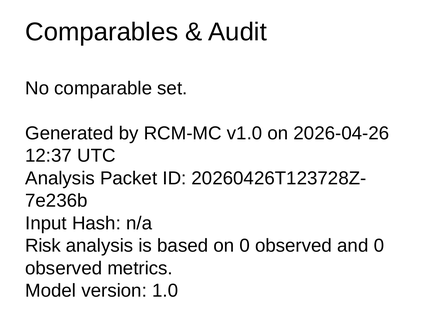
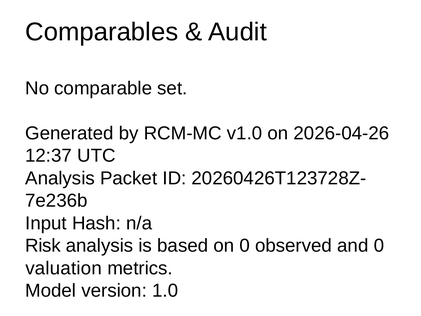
observed: observed -> valuation (64, 268)
